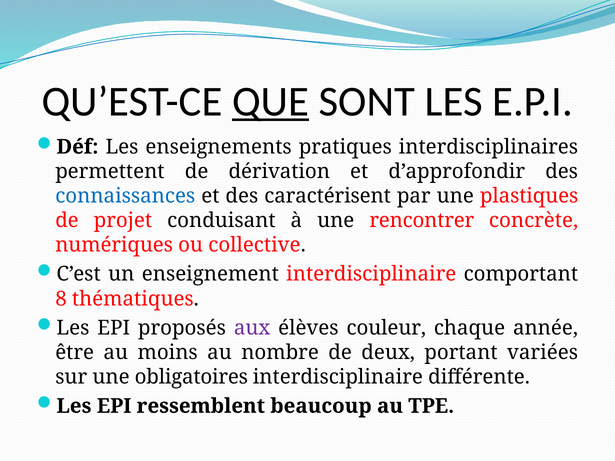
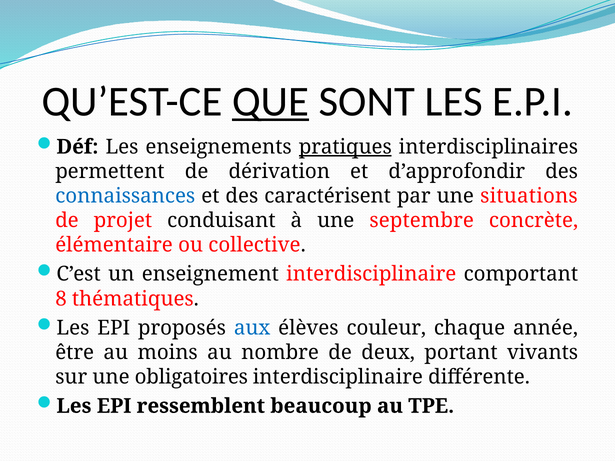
pratiques underline: none -> present (345, 147)
plastiques: plastiques -> situations (529, 196)
rencontrer: rencontrer -> septembre (422, 221)
numériques: numériques -> élémentaire (114, 245)
aux colour: purple -> blue (252, 328)
variées: variées -> vivants (543, 353)
